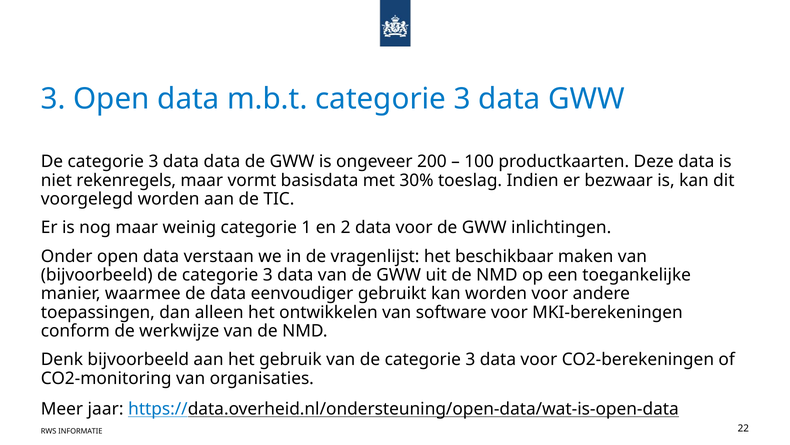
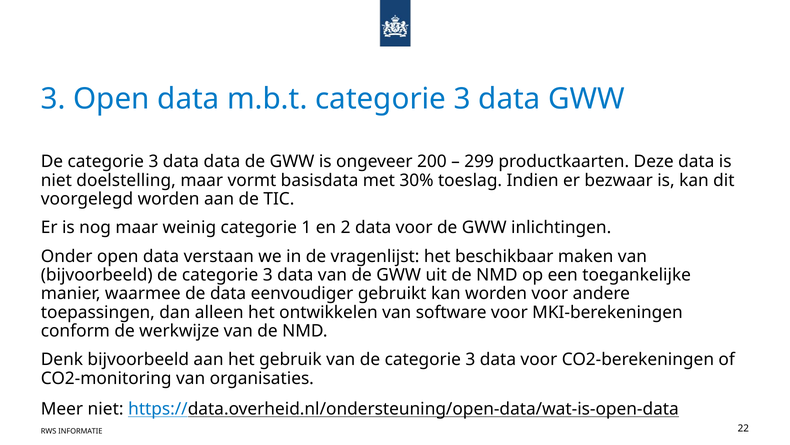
100: 100 -> 299 (479, 162)
rekenregels: rekenregels -> doelstelling (126, 180)
Meer jaar: jaar -> niet (106, 408)
